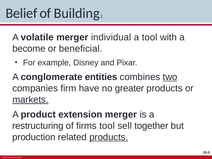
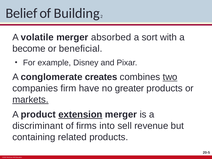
individual: individual -> absorbed (111, 37)
a tool: tool -> sort (150, 37)
entities: entities -> creates (101, 77)
extension underline: none -> present (80, 114)
restructuring: restructuring -> discriminant (38, 126)
firms tool: tool -> into (107, 126)
together: together -> revenue (151, 126)
production: production -> containing (34, 137)
products underline: present -> none (109, 137)
